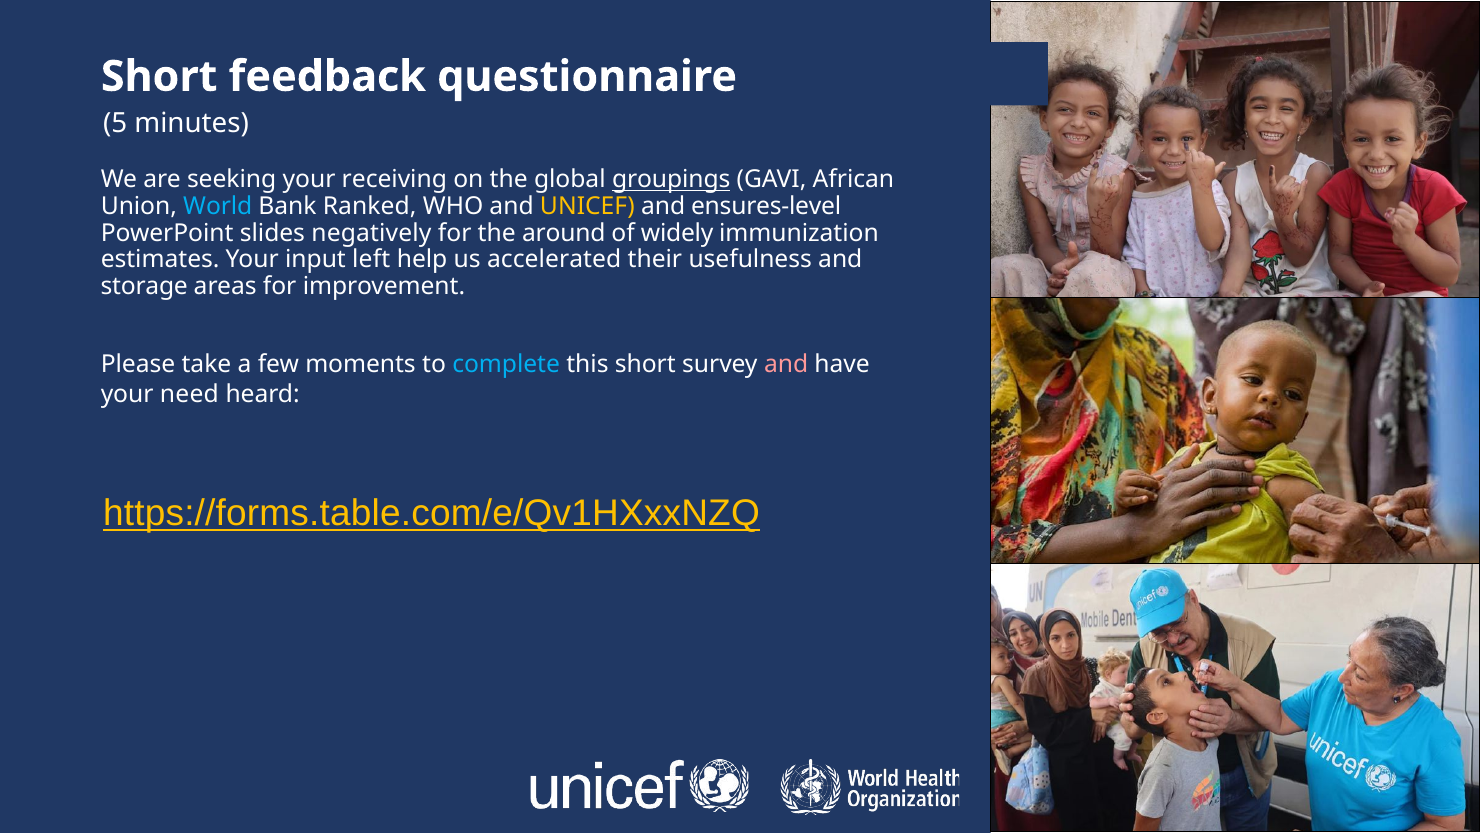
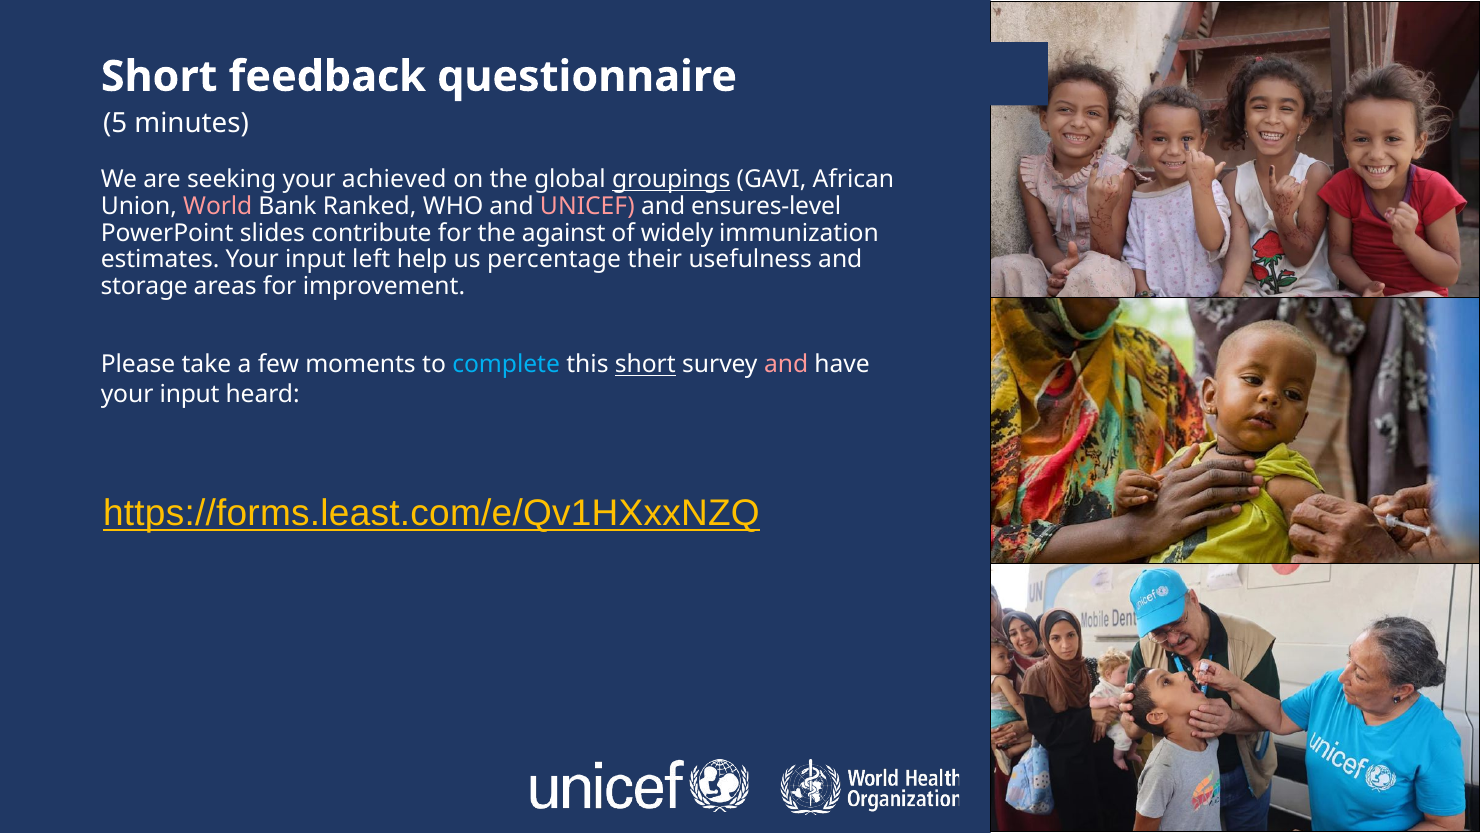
receiving: receiving -> achieved (394, 180)
World colour: light blue -> pink (218, 206)
UNICEF colour: yellow -> pink (587, 206)
negatively: negatively -> contribute (371, 233)
around: around -> against (564, 233)
accelerated: accelerated -> percentage (554, 259)
short underline: none -> present (645, 364)
need: need -> input (190, 394)
https://forms.table.com/e/Qv1HXxxNZQ: https://forms.table.com/e/Qv1HXxxNZQ -> https://forms.least.com/e/Qv1HXxxNZQ (431, 513)
